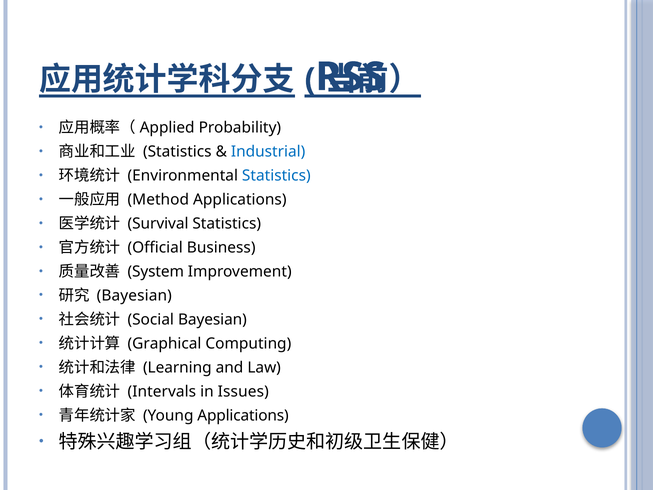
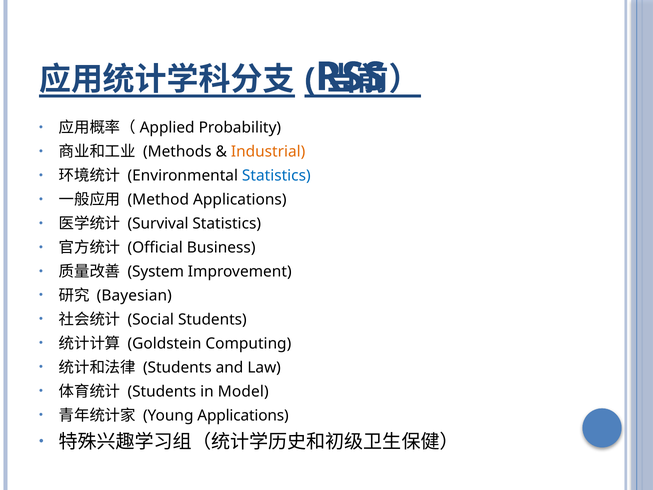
Statistics: Statistics -> Methods (177, 152)
Industrial colour: blue -> orange (268, 152)
Social Bayesian: Bayesian -> Students (212, 320)
Graphical: Graphical -> Goldstein (165, 343)
Learning: Learning -> Students (177, 367)
Intervals: Intervals -> Students (162, 391)
Issues: Issues -> Model (243, 391)
